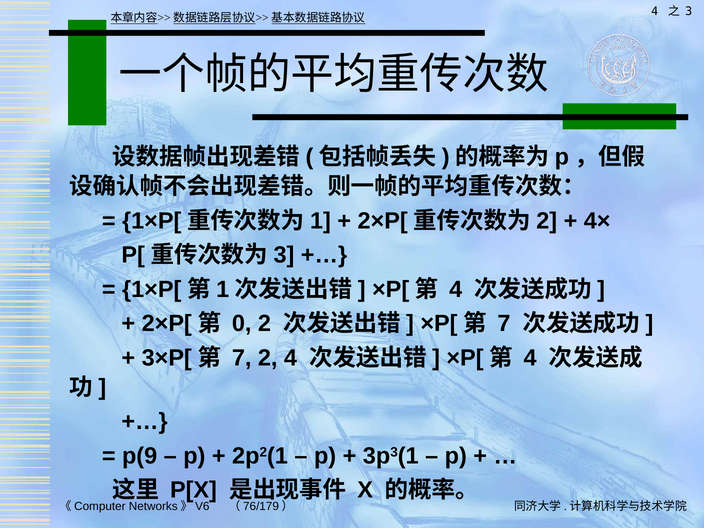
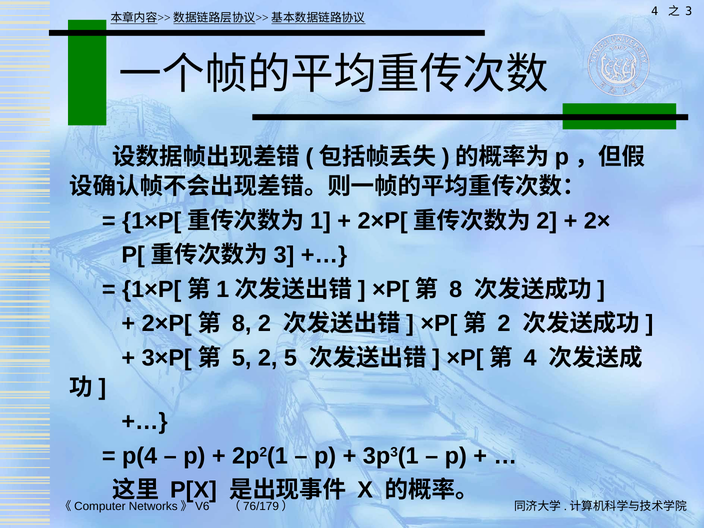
4×: 4× -> 2× (597, 221)
4: 4 -> 8 (456, 289)
0: 0 -> 8 (242, 324)
7: 7 -> 2 (504, 324)
7: 7 -> 5 (242, 358)
2 4: 4 -> 5 (290, 358)
p(9: p(9 -> p(4 (140, 456)
